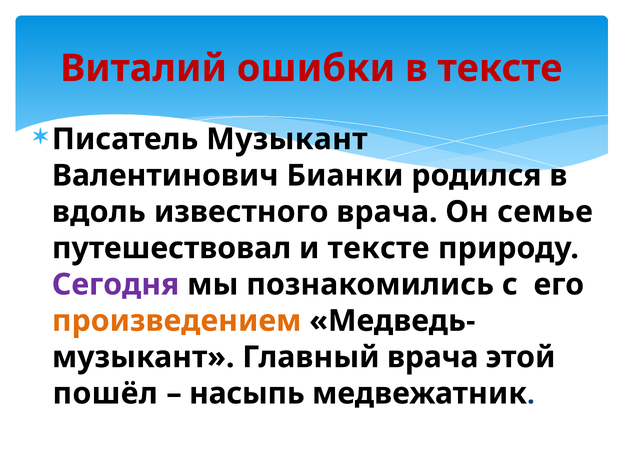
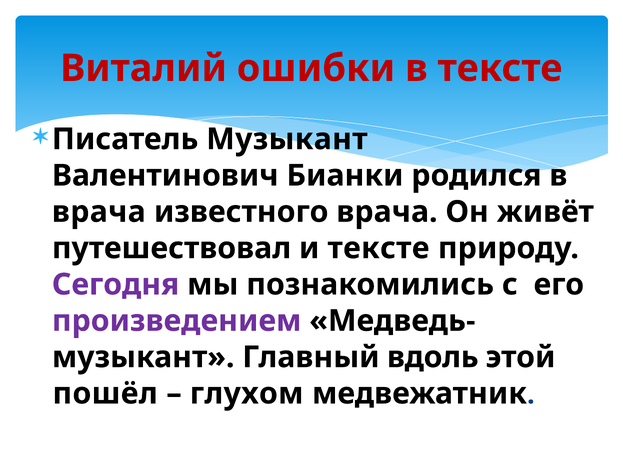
вдоль: вдоль -> врача (99, 212)
семье: семье -> живёт (545, 212)
произведением colour: orange -> purple (177, 321)
Главный врача: врача -> вдоль (433, 357)
насыпь: насыпь -> глухом (247, 394)
